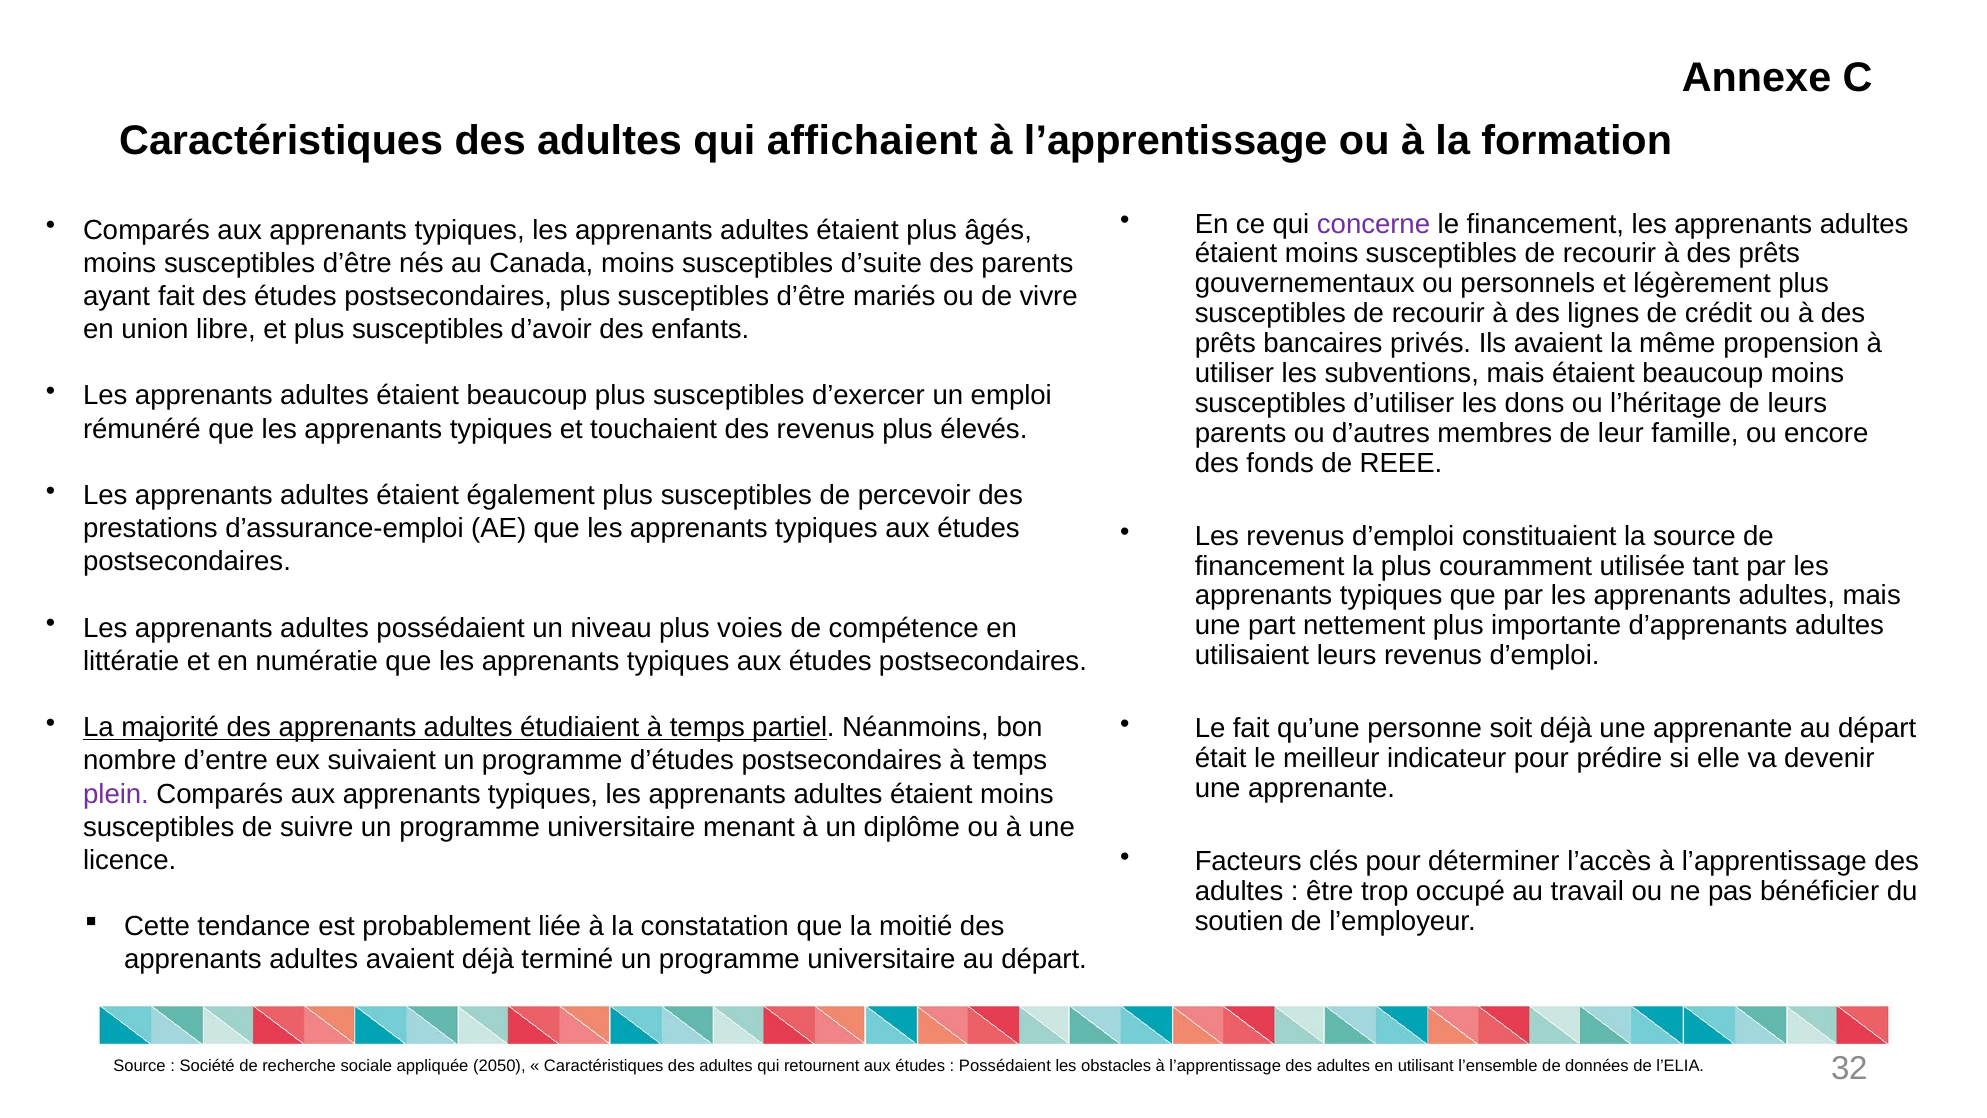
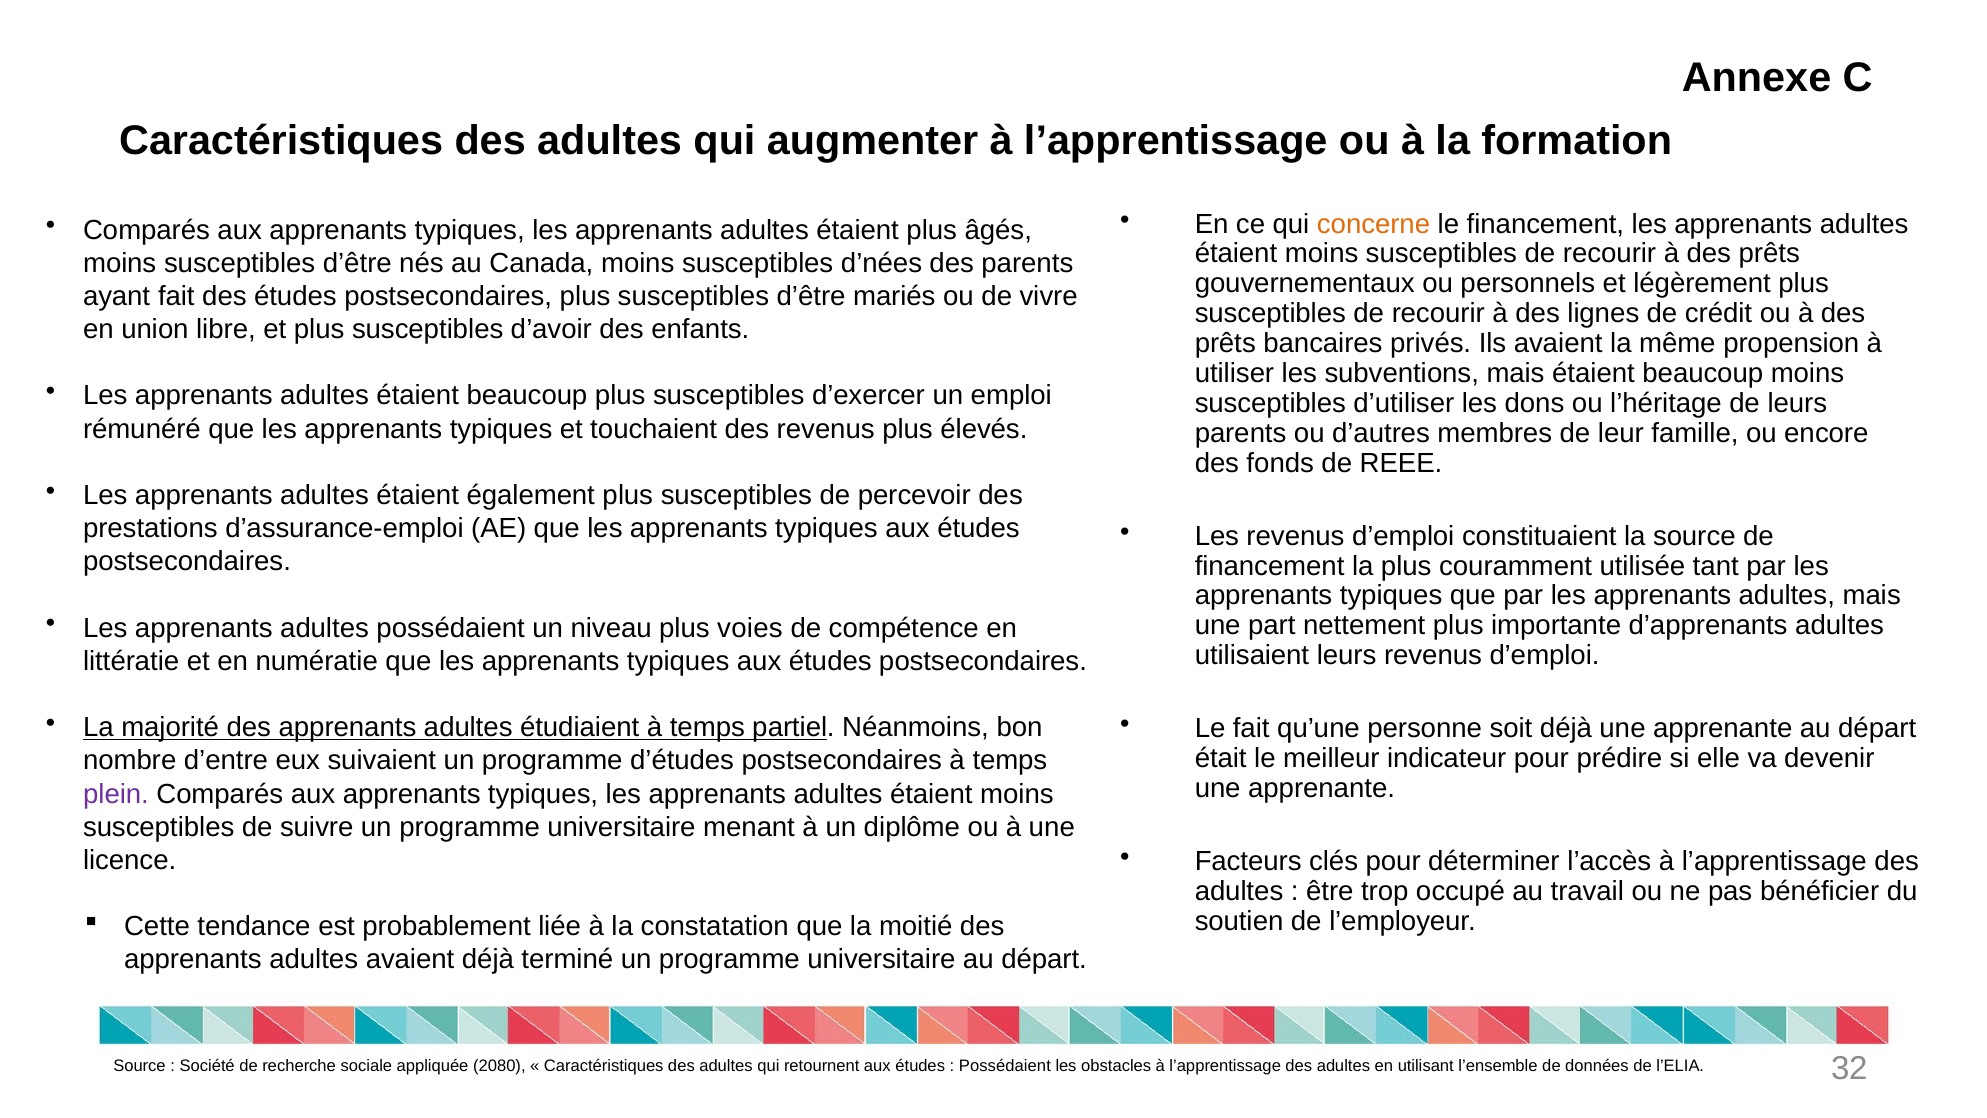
affichaient: affichaient -> augmenter (872, 141)
concerne colour: purple -> orange (1374, 224)
d’suite: d’suite -> d’nées (882, 263)
2050: 2050 -> 2080 (499, 1066)
